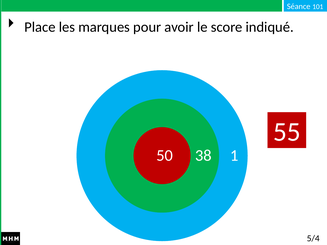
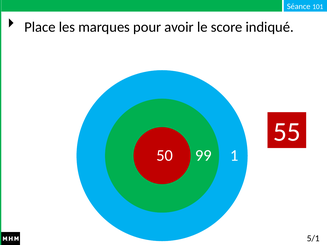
38: 38 -> 99 (203, 156)
5/4: 5/4 -> 5/1 (313, 239)
